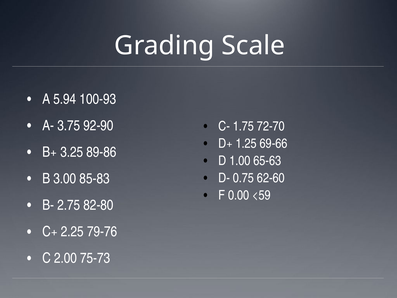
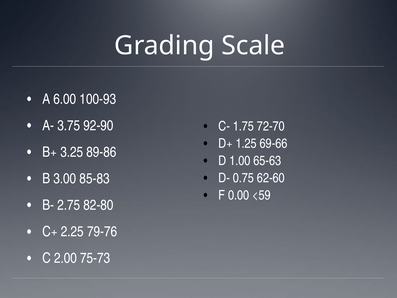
5.94: 5.94 -> 6.00 (65, 99)
